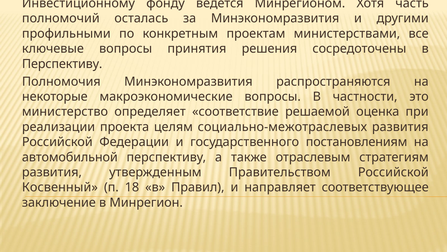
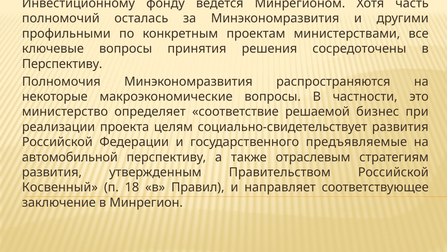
оценка: оценка -> бизнес (378, 112)
социально-межотраслевых: социально-межотраслевых -> социально-свидетельствует (282, 127)
постановлениям: постановлениям -> предъявляемые (356, 142)
